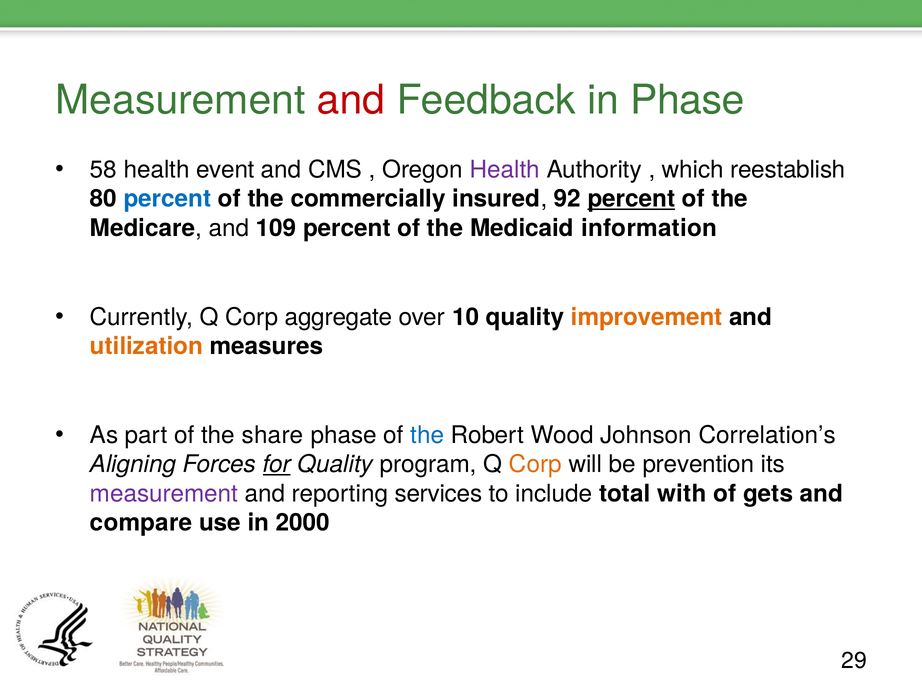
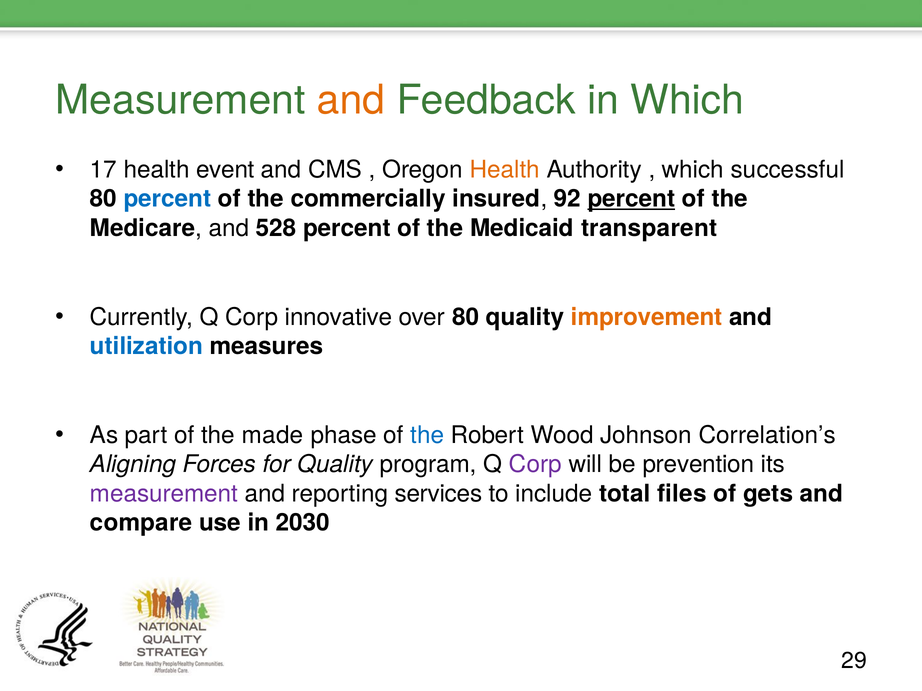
and colour: red -> orange (351, 100)
in Phase: Phase -> Which (687, 100)
58: 58 -> 17 (103, 170)
Health colour: purple -> orange (505, 170)
reestablish: reestablish -> successful (788, 170)
109: 109 -> 528 (276, 228)
information: information -> transparent (649, 228)
aggregate: aggregate -> innovative (339, 317)
over 10: 10 -> 80 (466, 317)
utilization colour: orange -> blue (146, 346)
share: share -> made (273, 436)
for underline: present -> none (277, 465)
Corp colour: orange -> purple (535, 465)
with: with -> files (682, 494)
2000: 2000 -> 2030 (303, 523)
